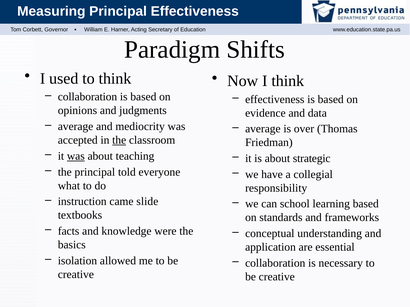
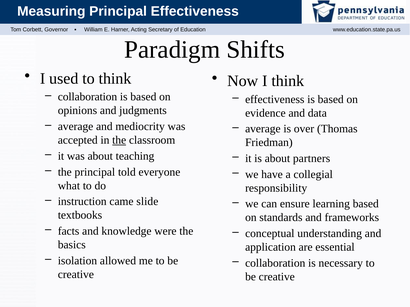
was underline: present -> none (76, 156)
strategic: strategic -> partners (312, 159)
school: school -> ensure (295, 204)
